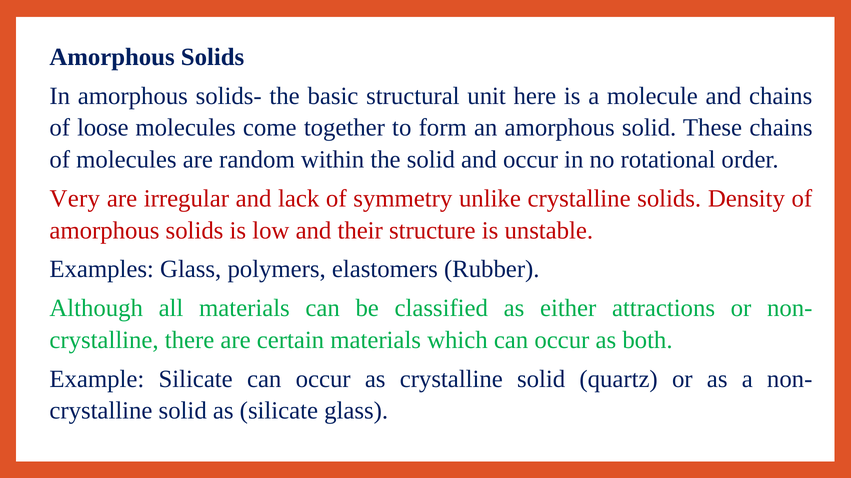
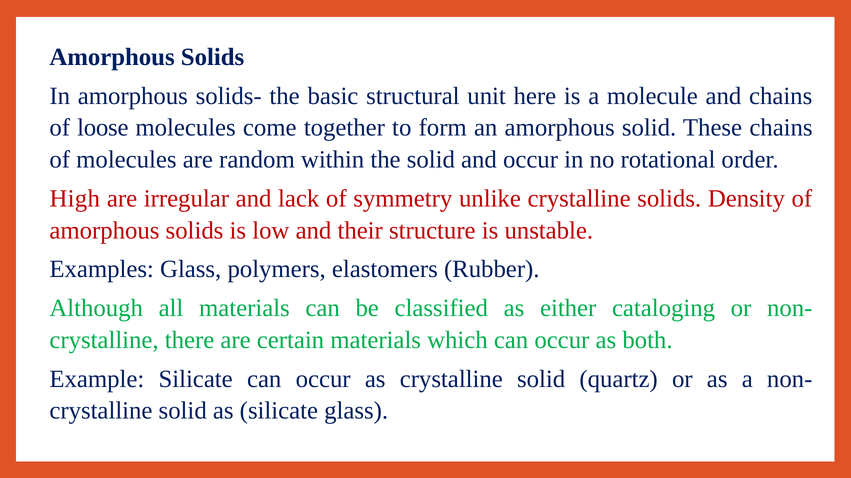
Very: Very -> High (75, 199)
attractions: attractions -> cataloging (664, 309)
